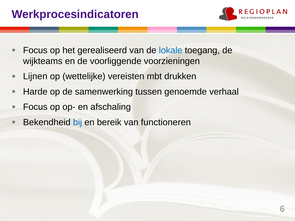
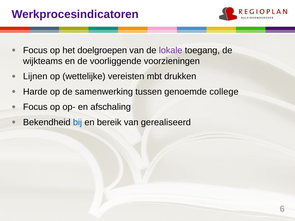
gerealiseerd: gerealiseerd -> doelgroepen (102, 50)
lokale colour: blue -> purple (171, 50)
verhaal: verhaal -> college (224, 92)
functioneren: functioneren -> gerealiseerd (166, 122)
